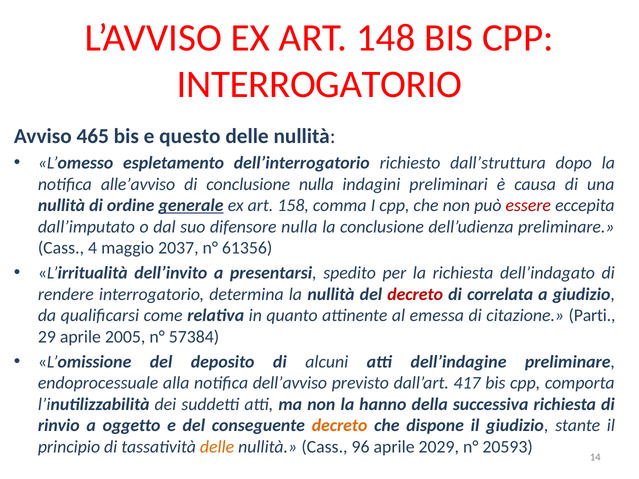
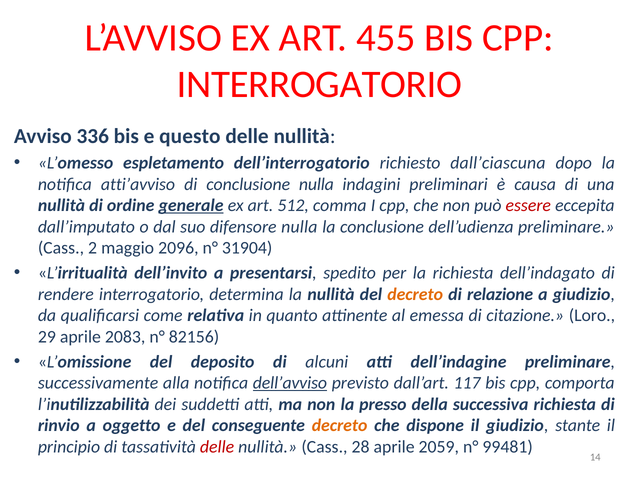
148: 148 -> 455 (386, 38)
465: 465 -> 336 (93, 136)
dall’struttura: dall’struttura -> dall’ciascuna (498, 163)
alle’avviso: alle’avviso -> atti’avviso (138, 184)
158: 158 -> 512 (293, 206)
4: 4 -> 2 (93, 248)
2037: 2037 -> 2096 (178, 248)
61356: 61356 -> 31904 (247, 248)
decreto colour: red -> orange (415, 294)
correlata: correlata -> relazione (500, 294)
Parti: Parti -> Loro (592, 316)
2005: 2005 -> 2083 (125, 337)
57384: 57384 -> 82156 (194, 337)
endoprocessuale: endoprocessuale -> successivamente (98, 383)
dell’avviso underline: none -> present (290, 383)
417: 417 -> 117 (467, 383)
hanno: hanno -> presso (383, 405)
delle colour: orange -> red (217, 447)
96: 96 -> 28 (361, 447)
2029: 2029 -> 2059 (439, 447)
20593: 20593 -> 99481 (508, 447)
